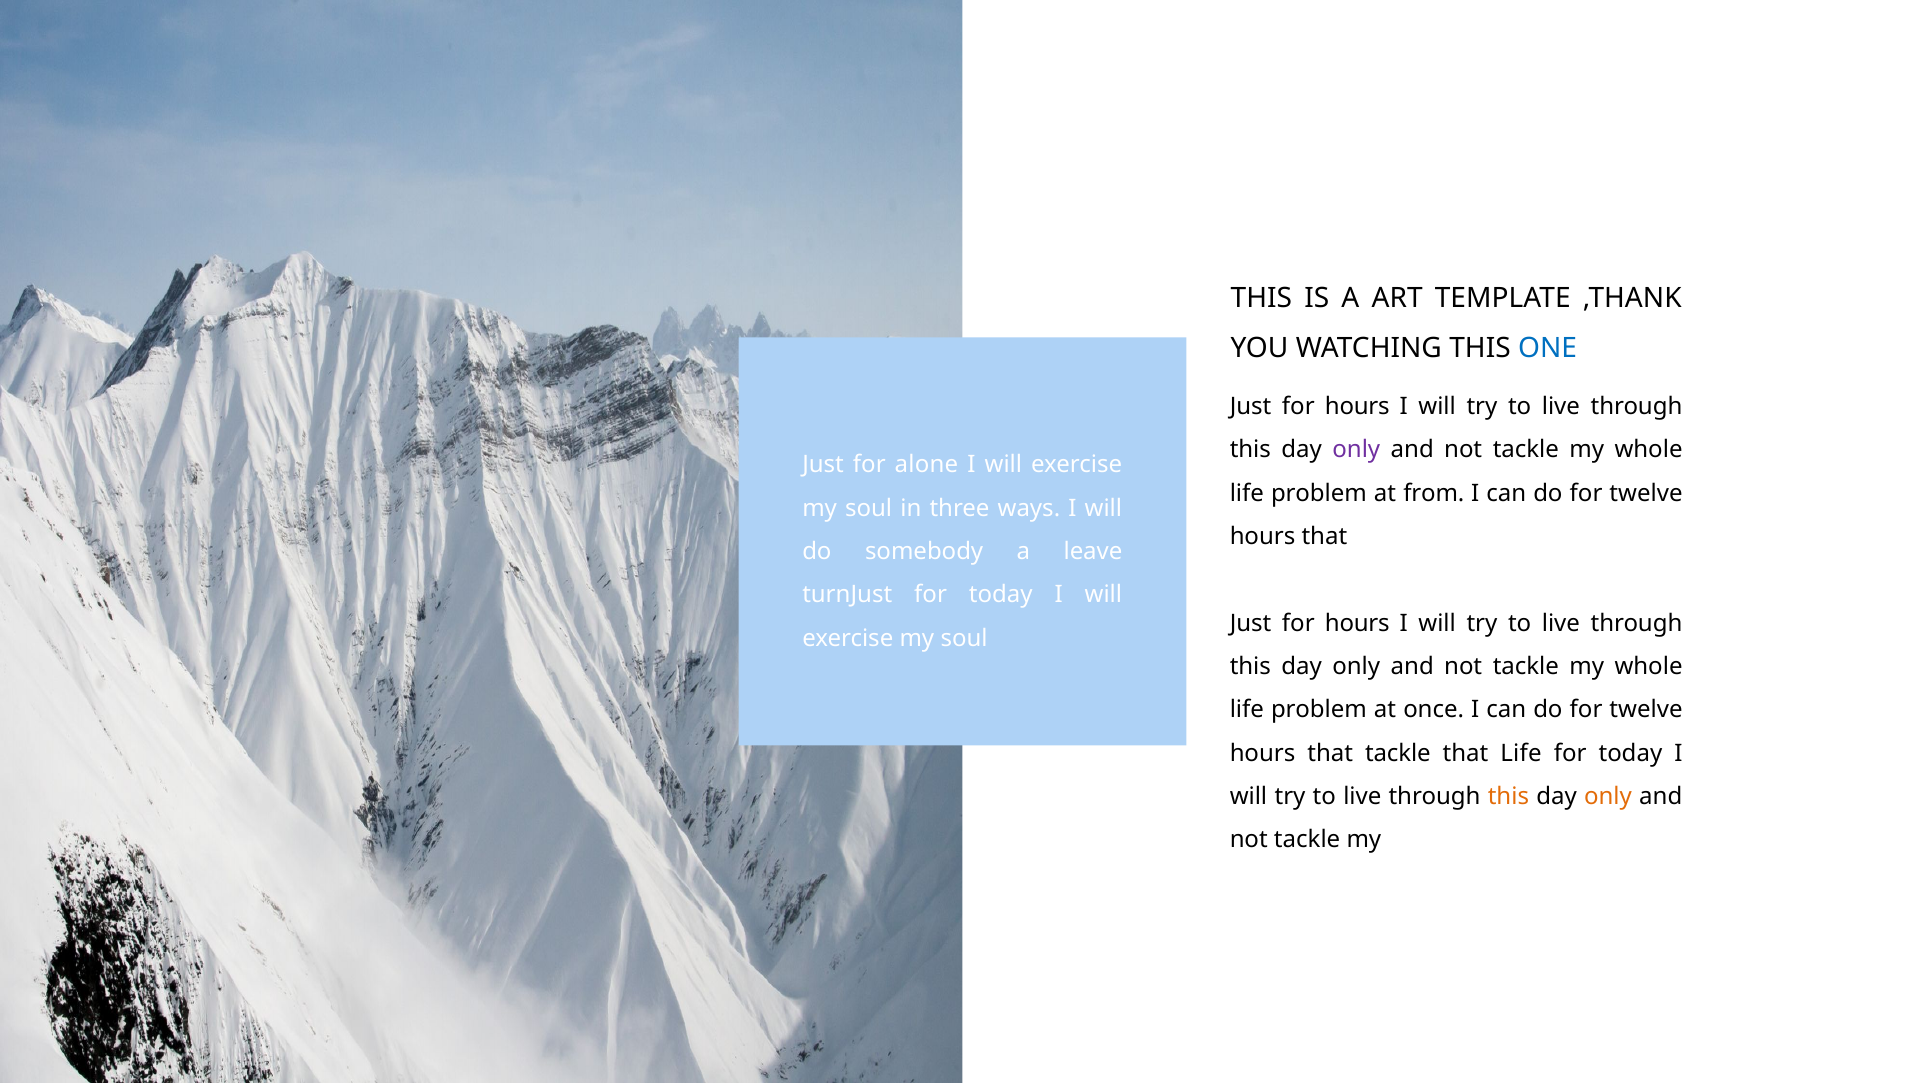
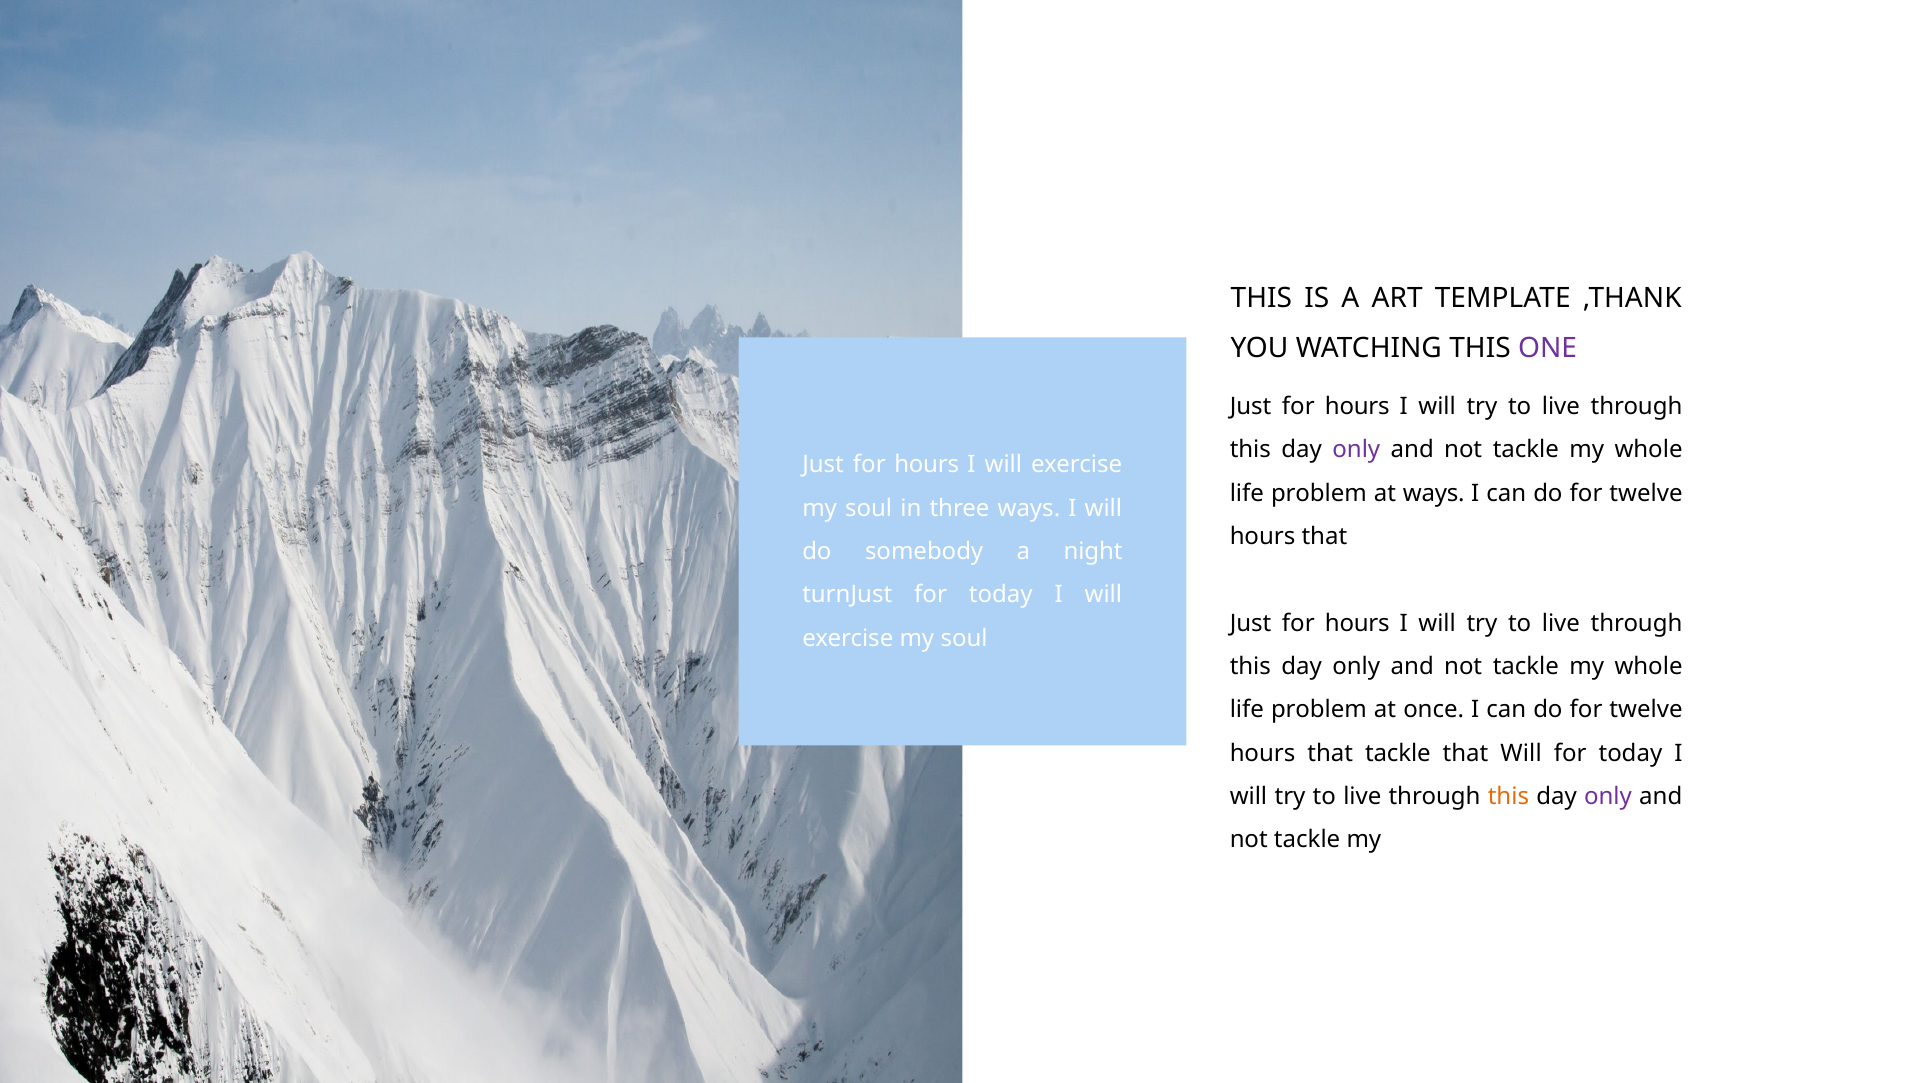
ONE colour: blue -> purple (1548, 348)
alone: alone -> hours (927, 465)
at from: from -> ways (1434, 493)
leave: leave -> night (1093, 552)
that Life: Life -> Will (1521, 753)
only colour: orange -> purple (1608, 796)
